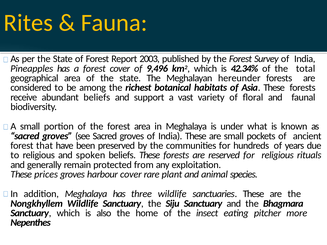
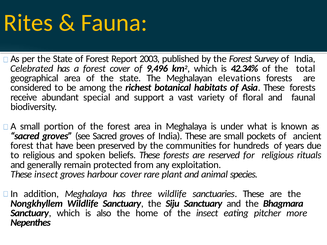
Pineapples: Pineapples -> Celebrated (32, 69)
hereunder: hereunder -> elevations (239, 78)
abundant beliefs: beliefs -> special (97, 97)
These prices: prices -> insect (46, 174)
